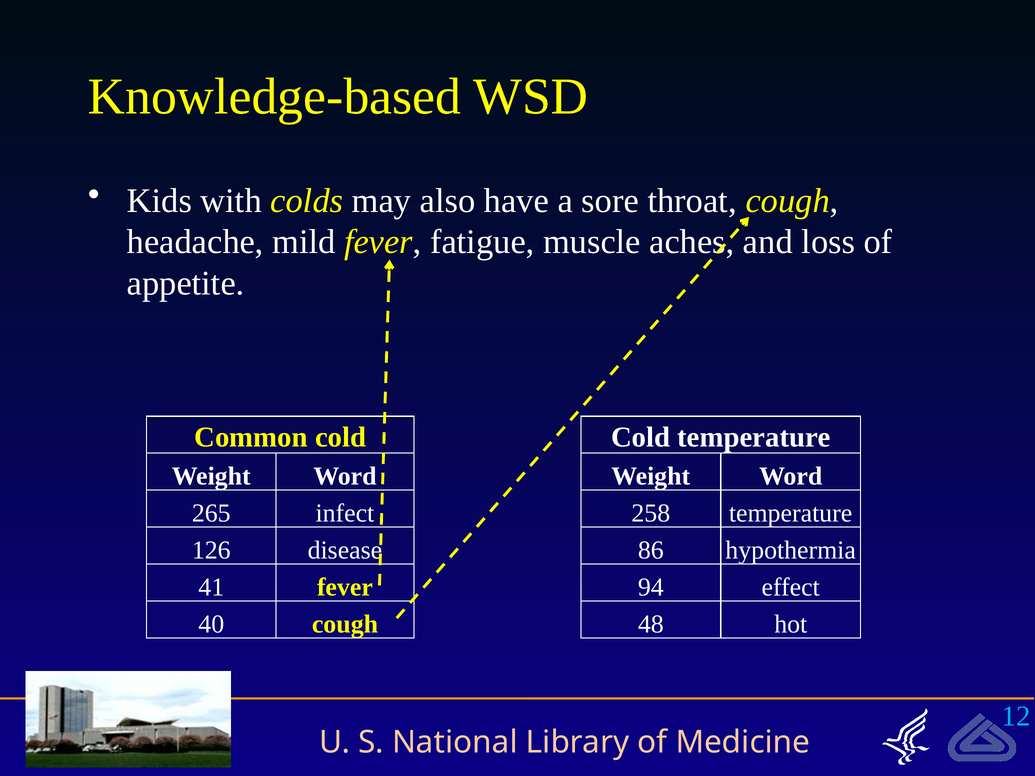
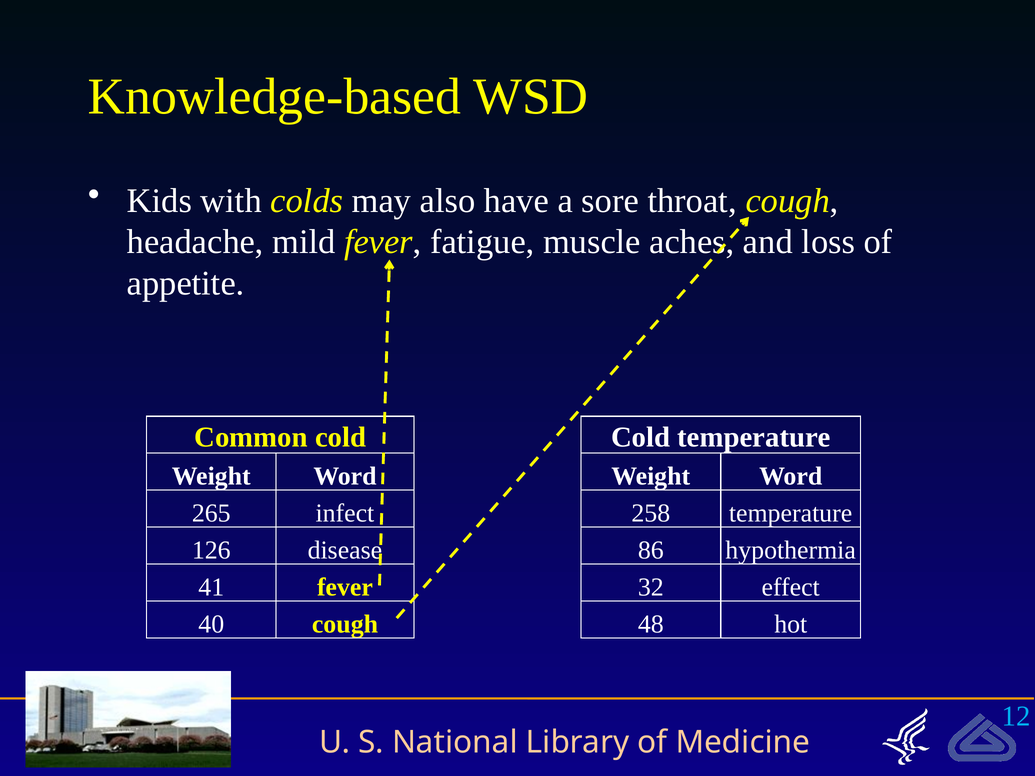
94: 94 -> 32 (651, 587)
